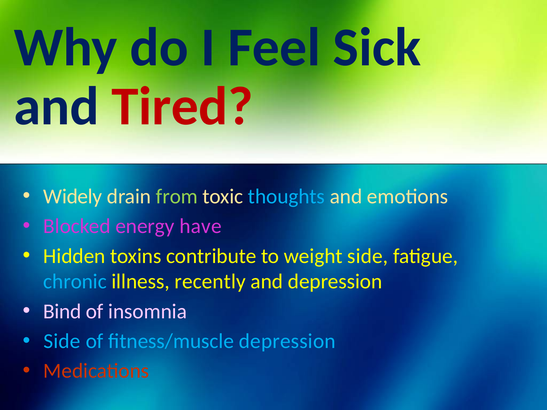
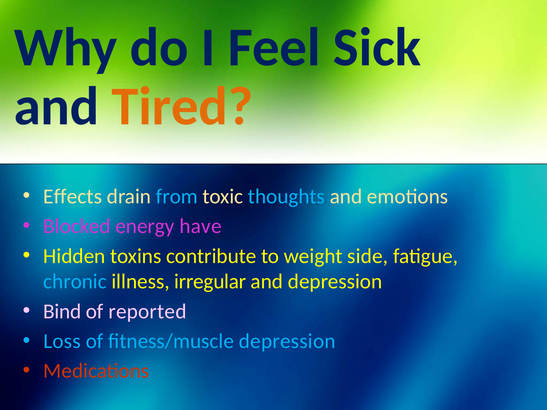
Tired colour: red -> orange (182, 107)
Widely: Widely -> Effects (73, 197)
from colour: light green -> light blue (177, 197)
recently: recently -> irregular (210, 282)
insomnia: insomnia -> reported (147, 312)
Side: Side -> Loss (62, 341)
